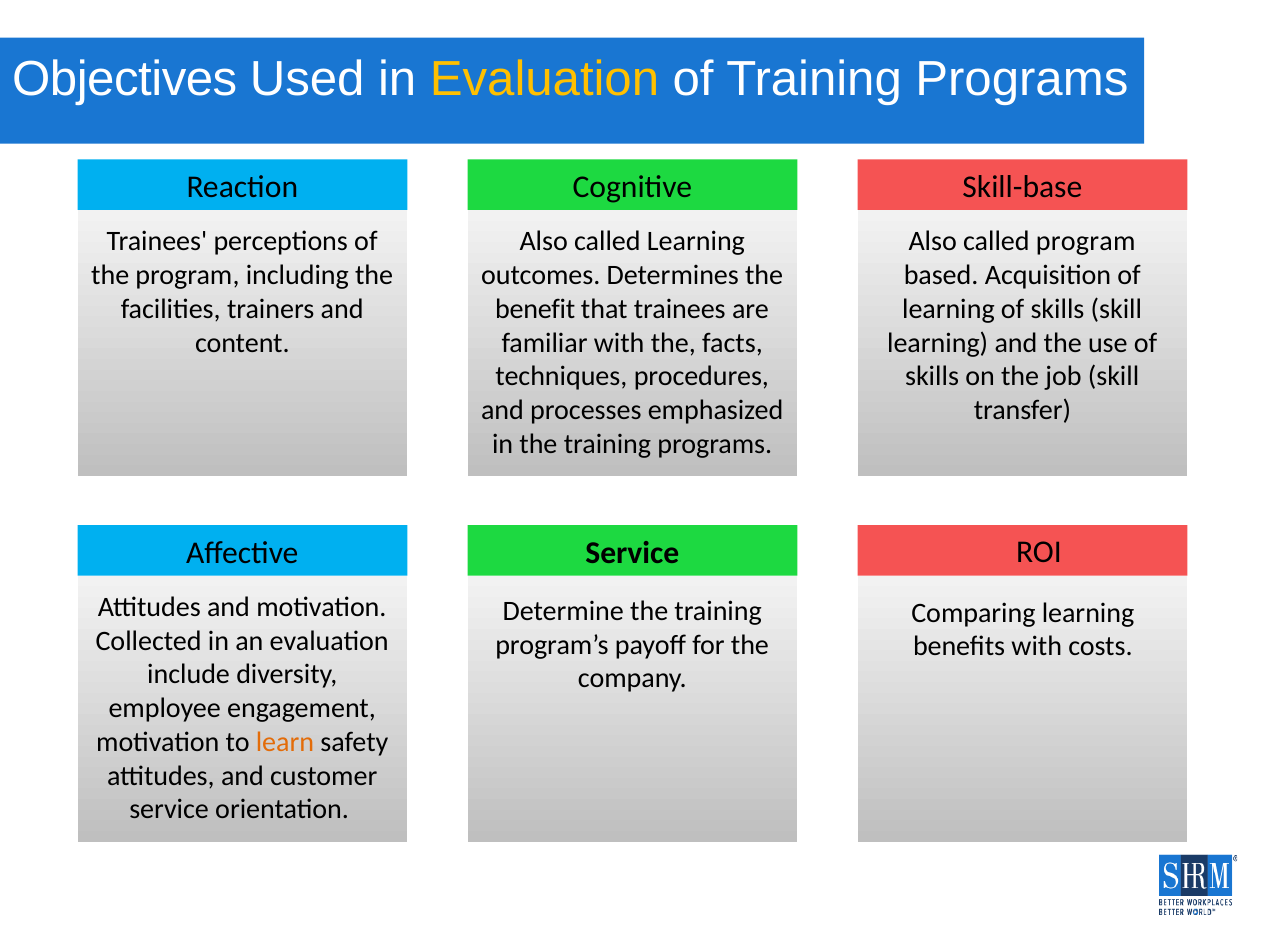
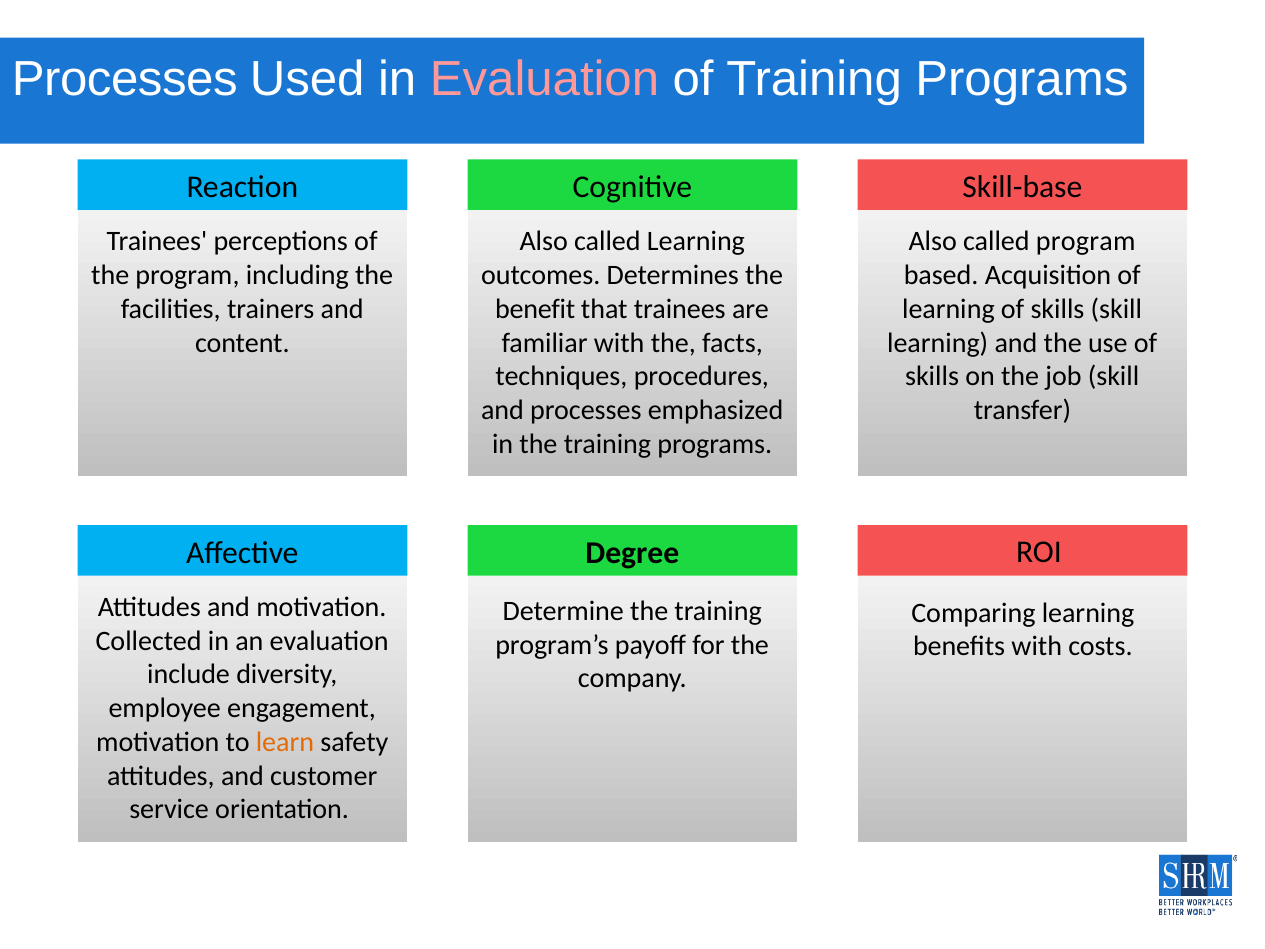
Objectives: Objectives -> Processes (125, 79)
Evaluation colour: yellow -> pink (545, 79)
Service: Service -> Degree (632, 552)
